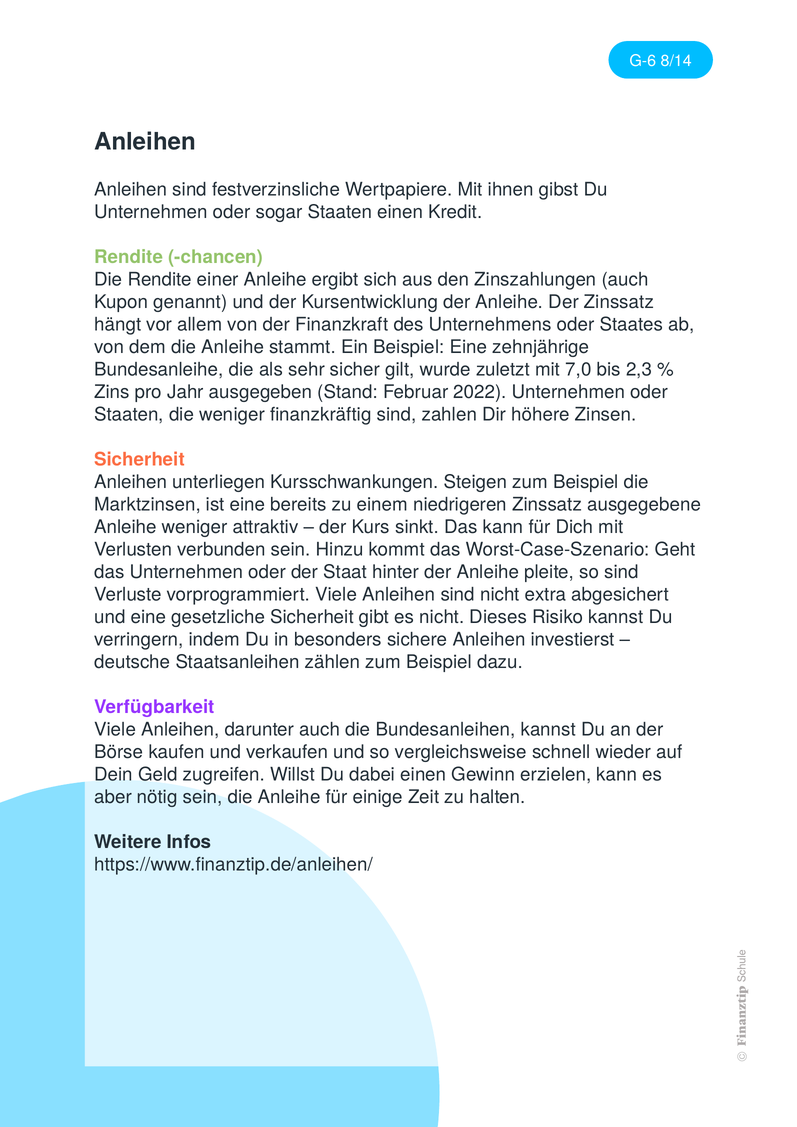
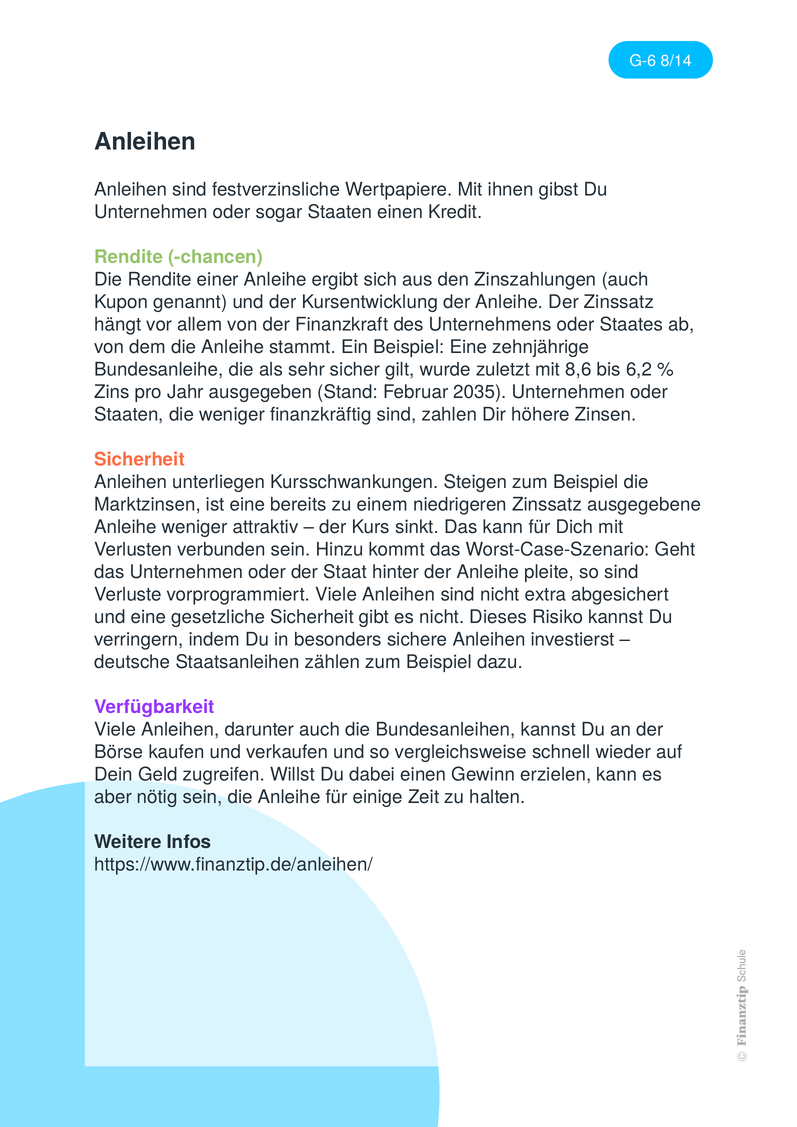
7,0: 7,0 -> 8,6 (578, 369)
2,3: 2,3 -> 6,2 (639, 369)
2022: 2022 -> 2035 (480, 392)
